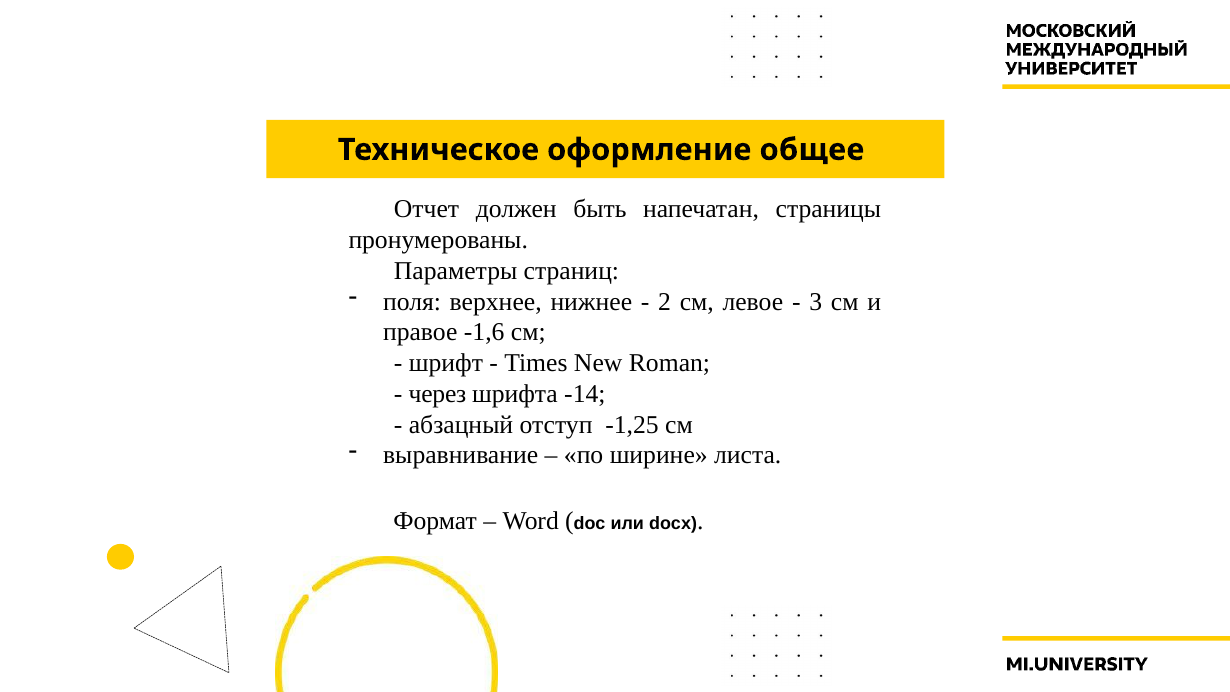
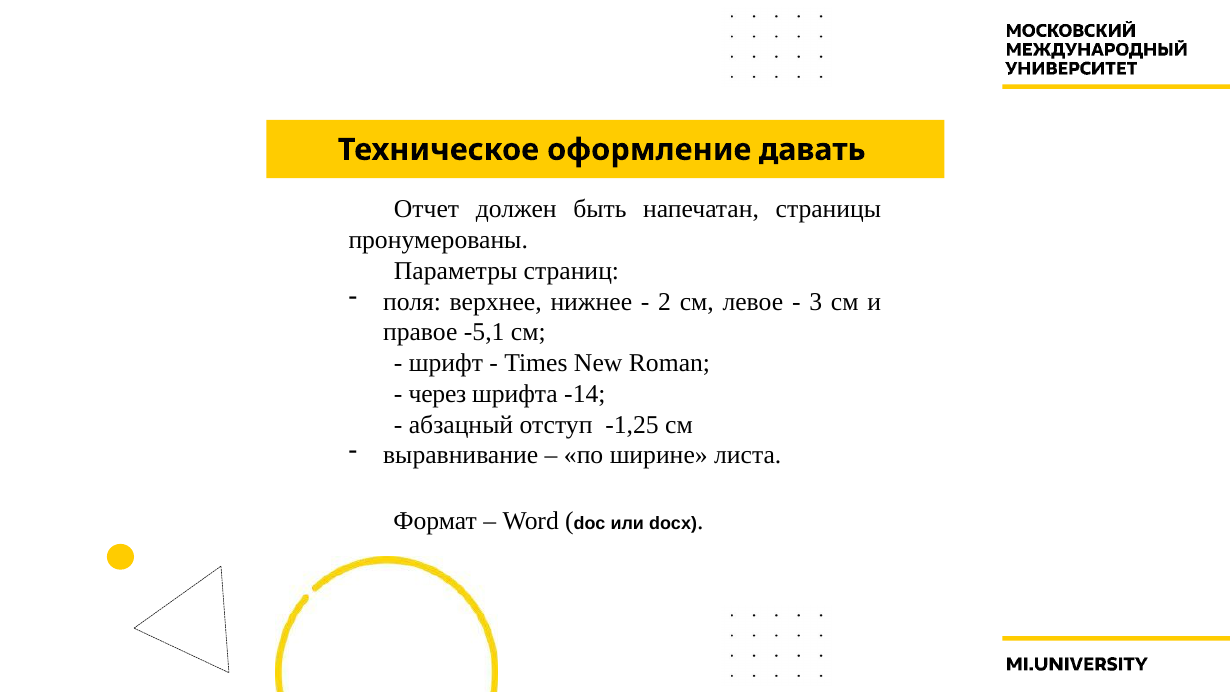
общее: общее -> давать (812, 150)
-1,6: -1,6 -> -5,1 (484, 332)
